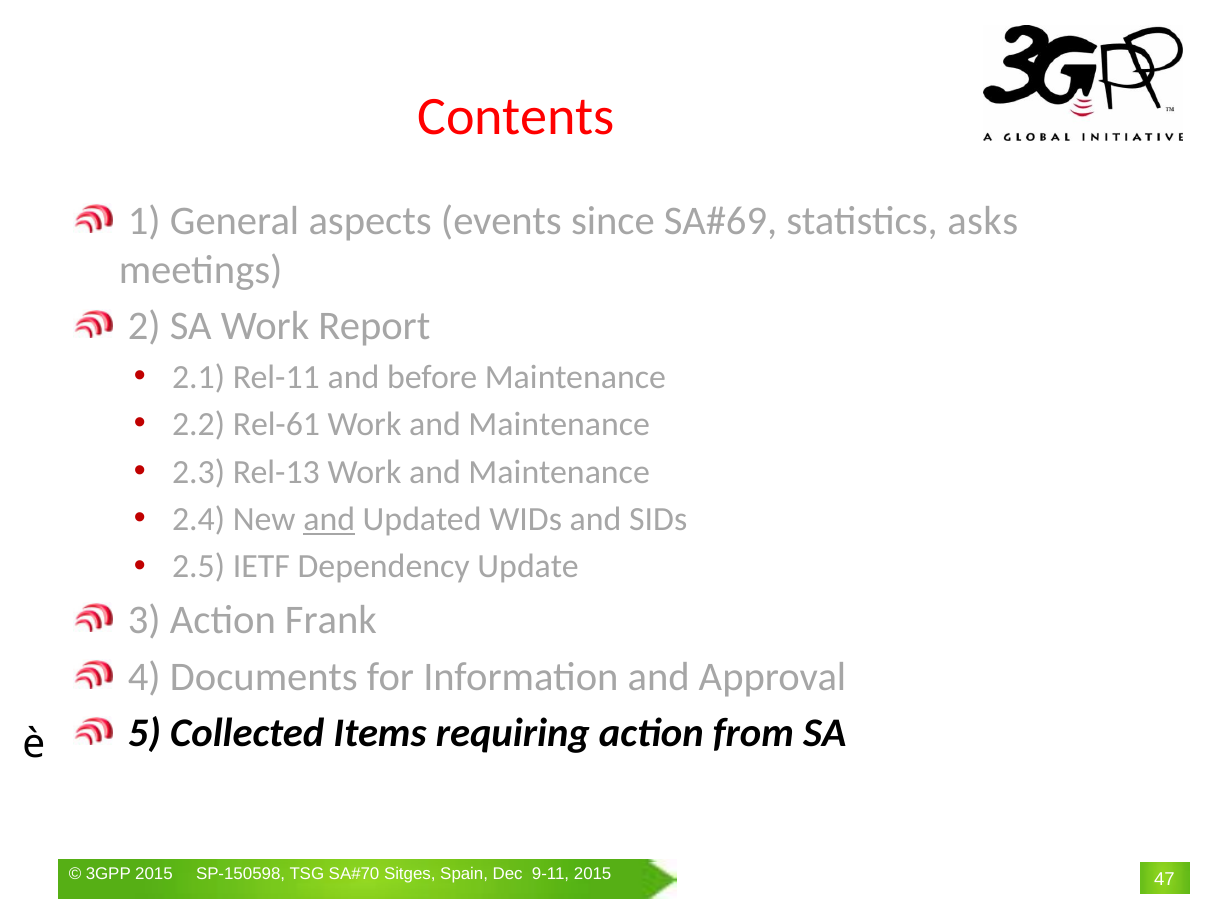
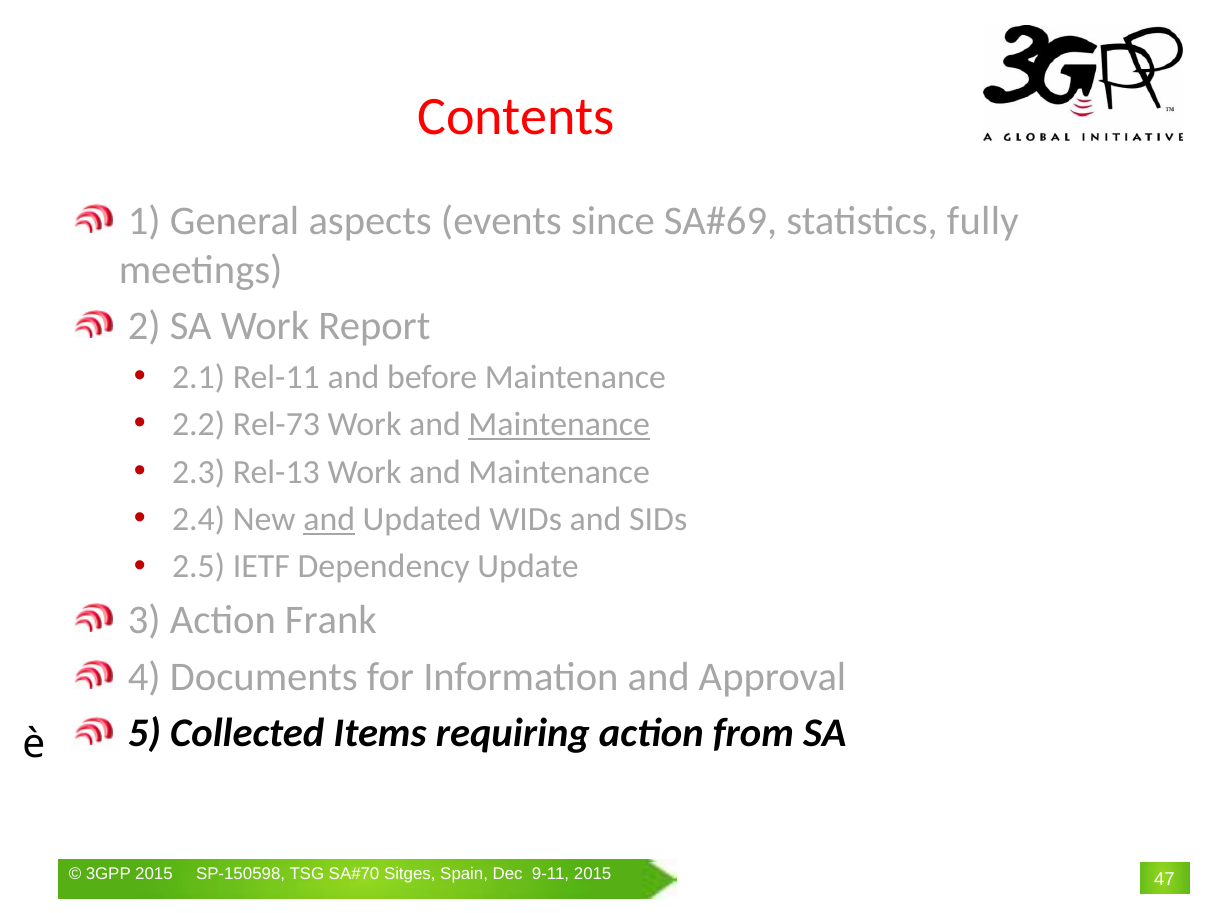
asks: asks -> fully (983, 221)
Rel-61: Rel-61 -> Rel-73 (276, 425)
Maintenance underline: none -> present (559, 425)
